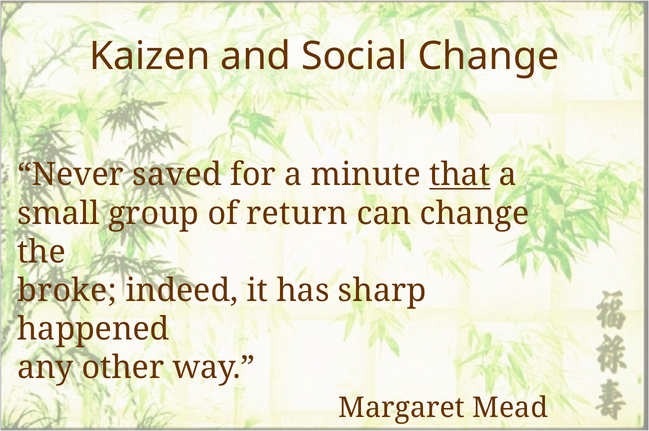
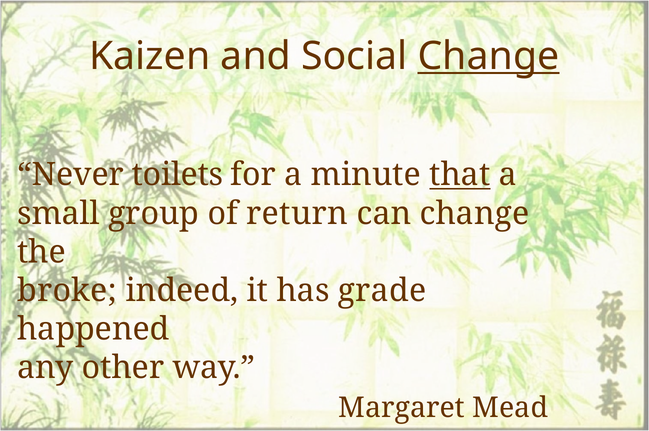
Change underline: none -> present (488, 56)
saved: saved -> toilets (177, 175)
sharp: sharp -> grade (382, 290)
